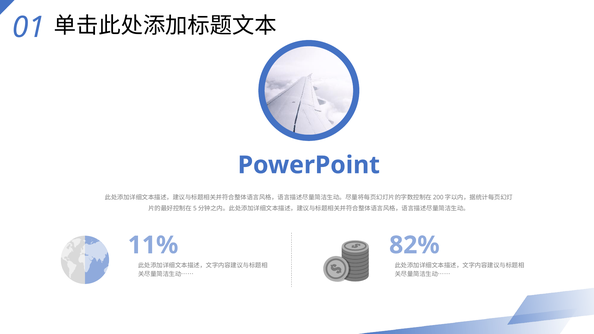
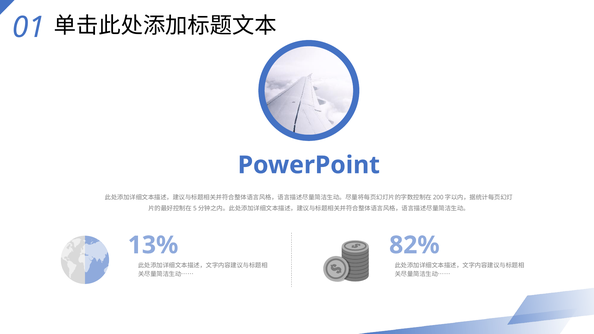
11%: 11% -> 13% (153, 245)
